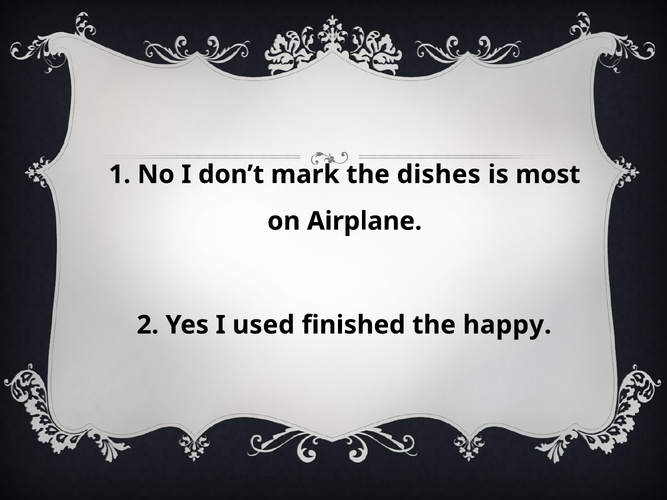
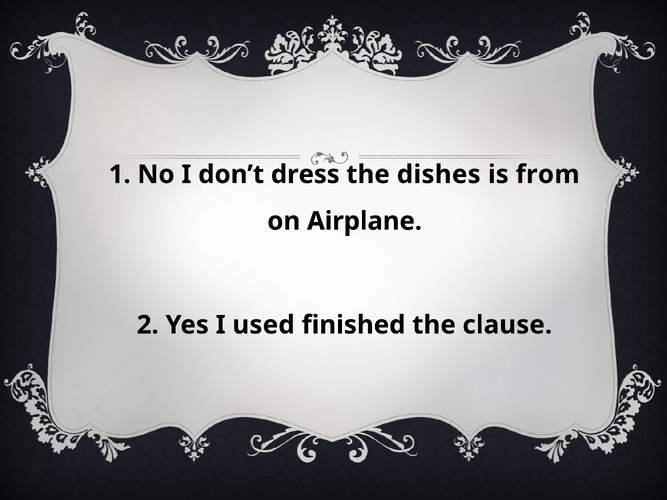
mark: mark -> dress (305, 175)
most: most -> from (548, 175)
happy: happy -> clause (507, 325)
